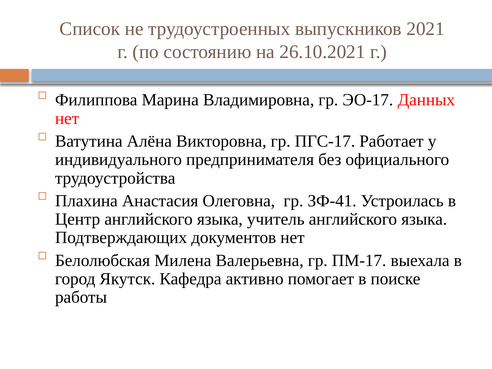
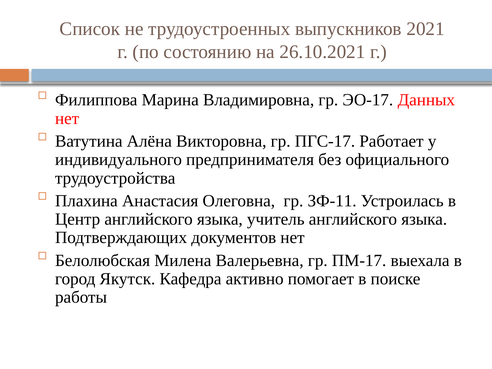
ЗФ-41: ЗФ-41 -> ЗФ-11 (332, 201)
